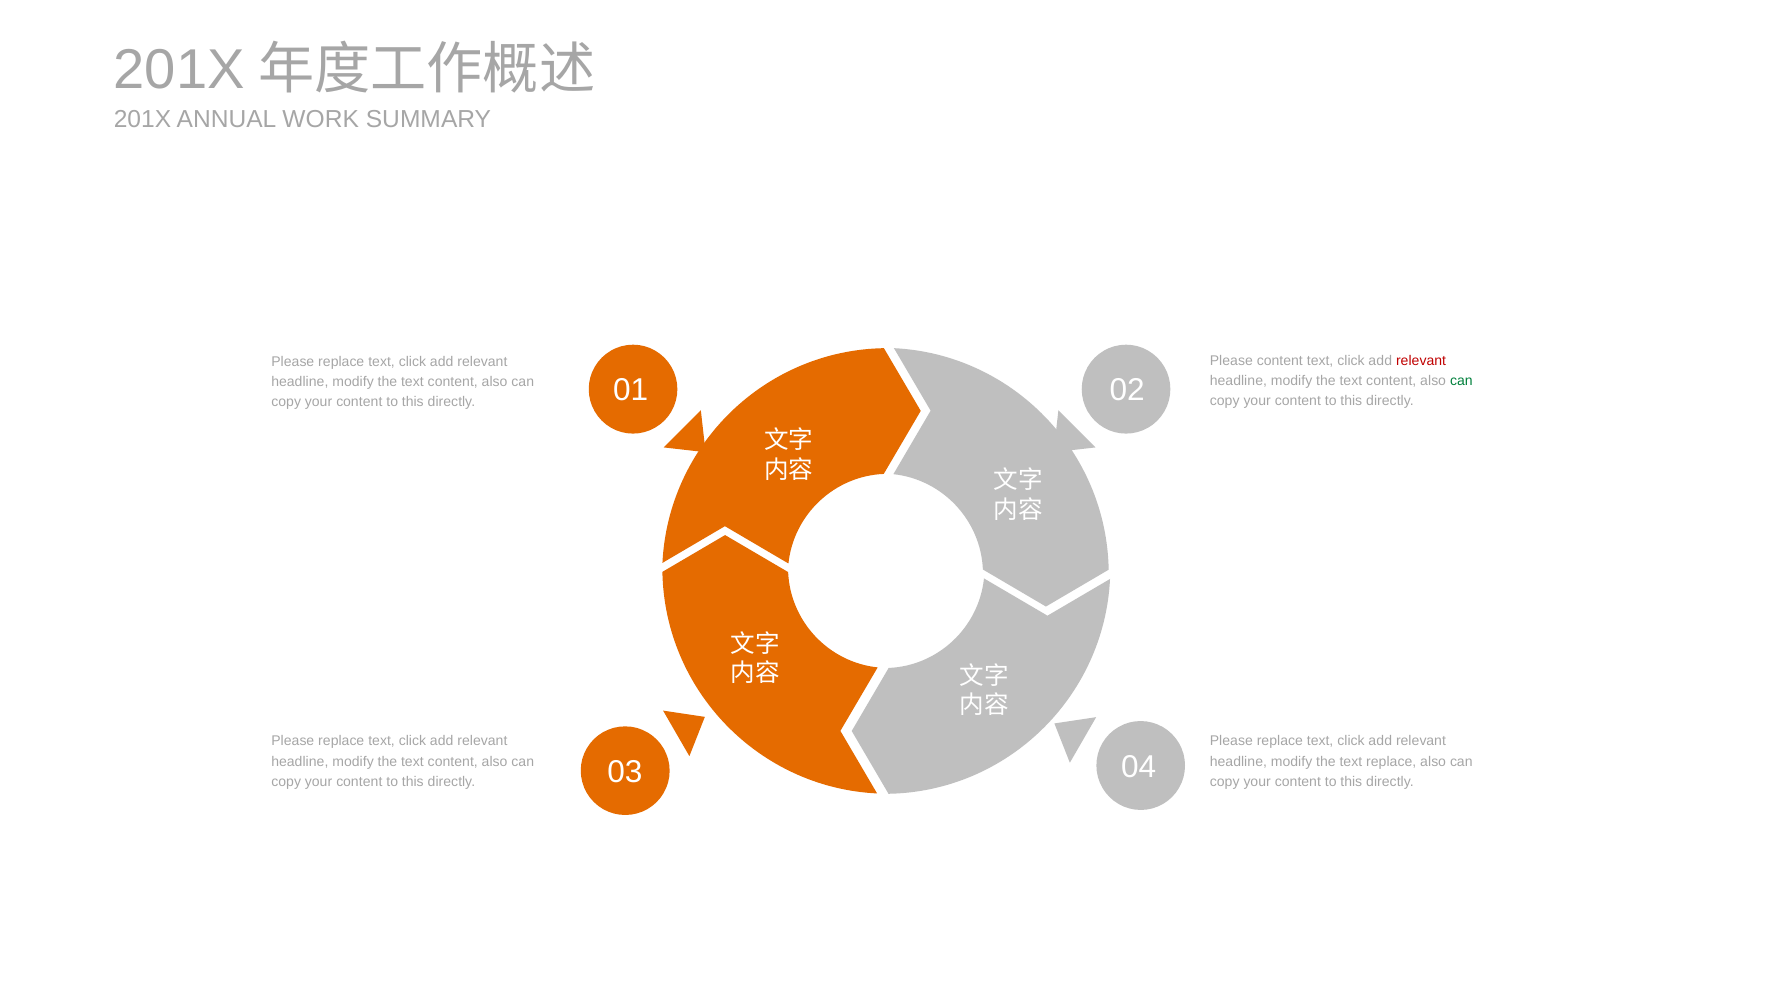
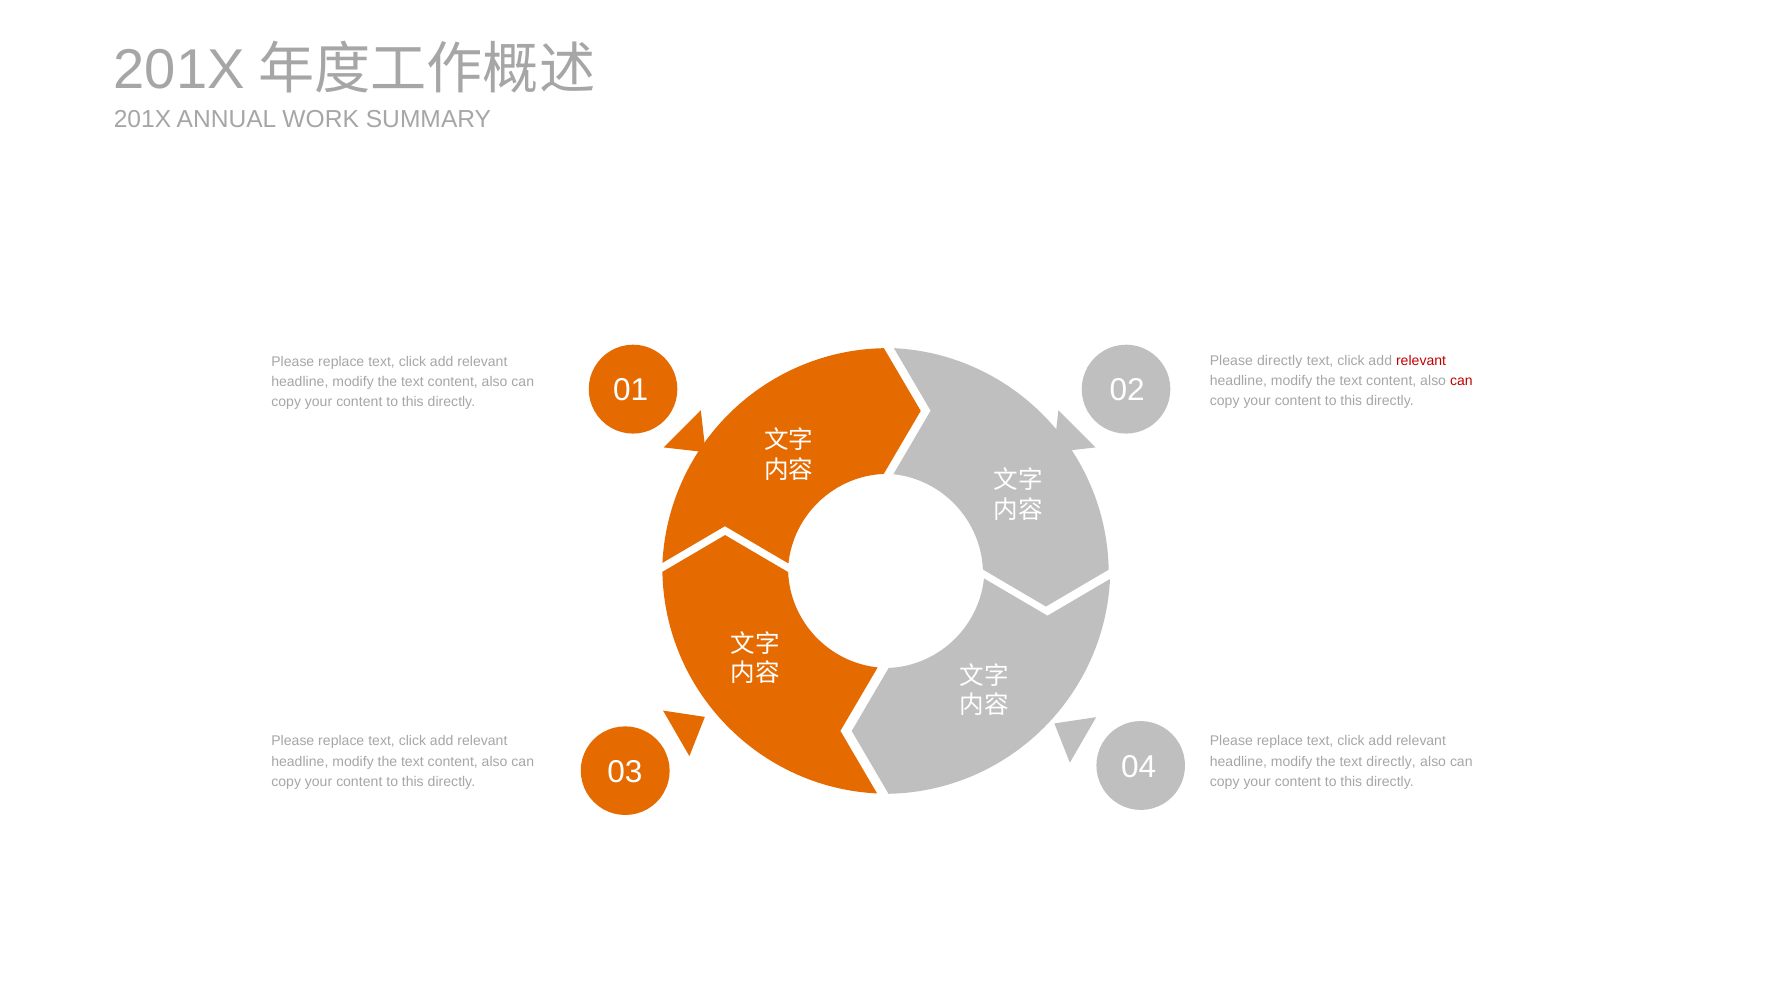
Please content: content -> directly (1280, 361)
can colour: green -> red (1461, 381)
text replace: replace -> directly (1391, 761)
